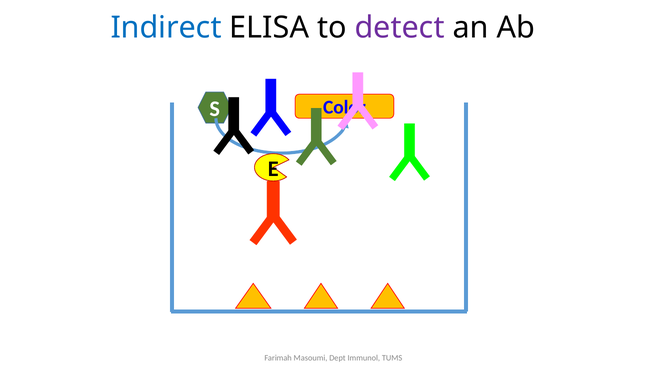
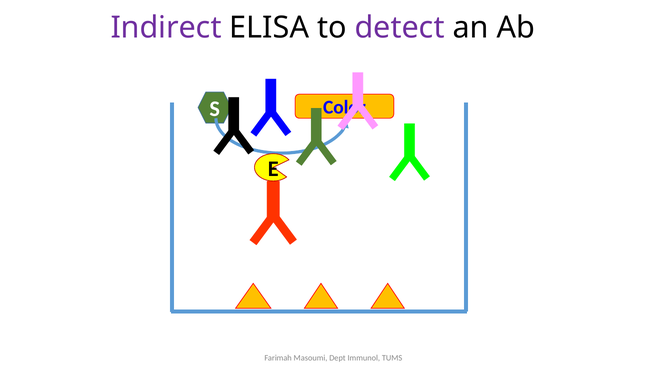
Indirect colour: blue -> purple (166, 28)
